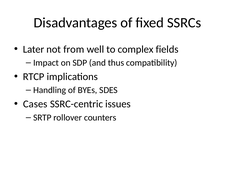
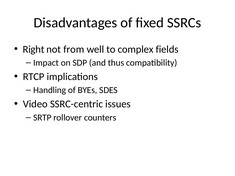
Later: Later -> Right (34, 49)
Cases: Cases -> Video (35, 104)
